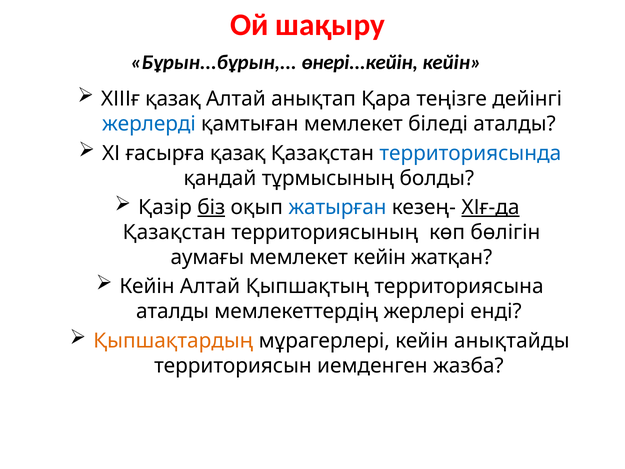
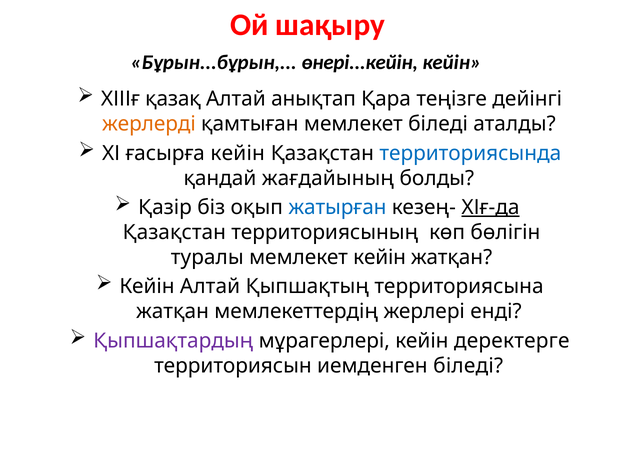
жерлерді colour: blue -> orange (149, 124)
ғасырға қазақ: қазақ -> кейін (238, 153)
тұрмысының: тұрмысының -> жағдайының (328, 178)
біз underline: present -> none (211, 207)
аумағы: аумағы -> туралы (207, 257)
аталды: аталды -> жатқан (172, 311)
Қыпшақтардың colour: orange -> purple (173, 341)
анықтайды: анықтайды -> деректерге (512, 341)
иемденген жазба: жазба -> біледі (468, 366)
